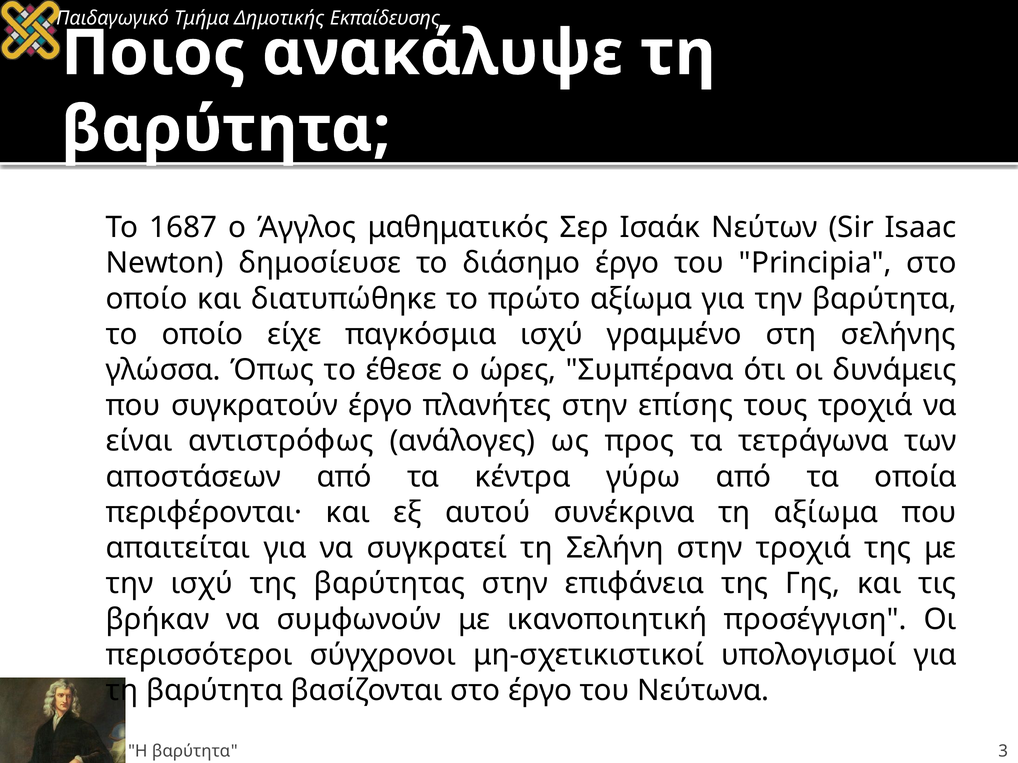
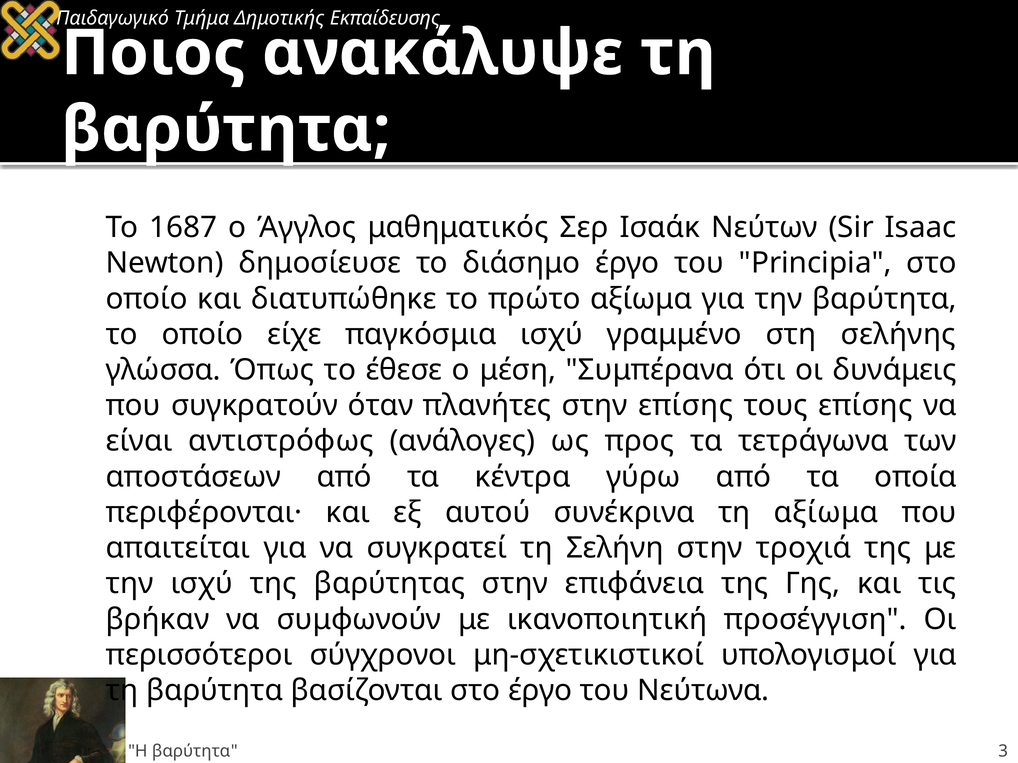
ώρες: ώρες -> μέση (518, 370)
συγκρατούν έργο: έργο -> όταν (381, 406)
τους τροχιά: τροχιά -> επίσης (865, 406)
